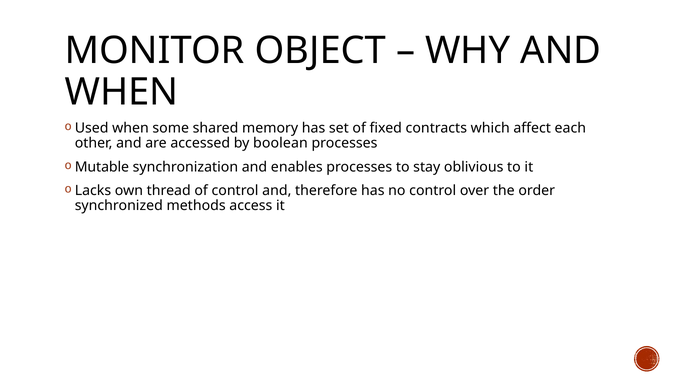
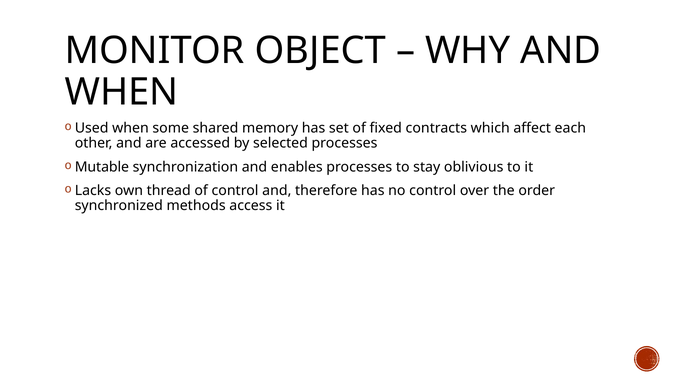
boolean: boolean -> selected (280, 143)
